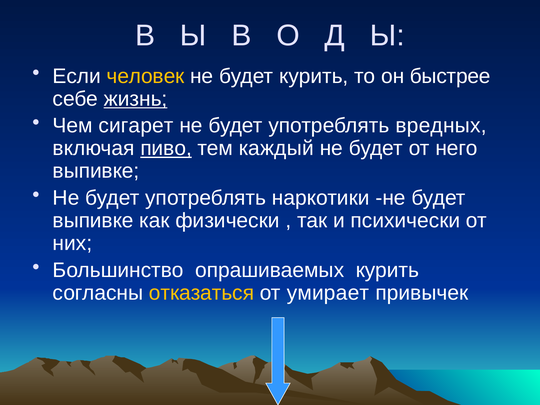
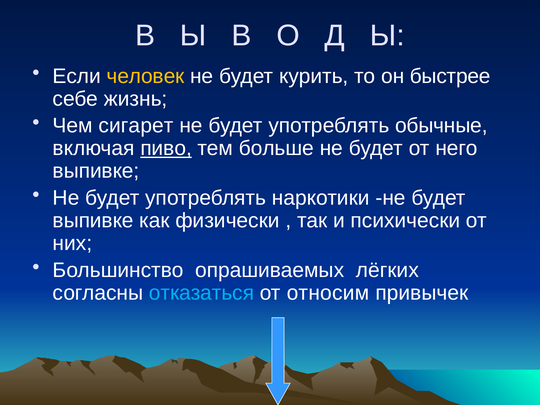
жизнь underline: present -> none (136, 99)
вредных: вредных -> обычные (441, 126)
каждый: каждый -> больше (276, 148)
опрашиваемых курить: курить -> лёгких (387, 270)
отказаться colour: yellow -> light blue (202, 293)
умирает: умирает -> относим (328, 293)
